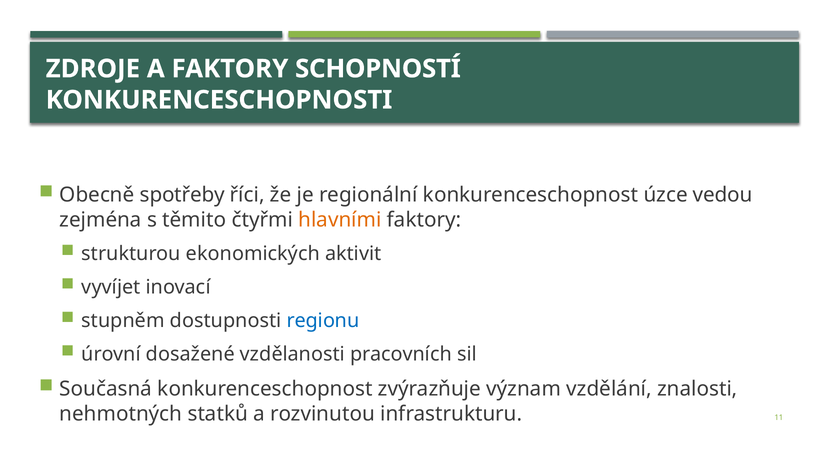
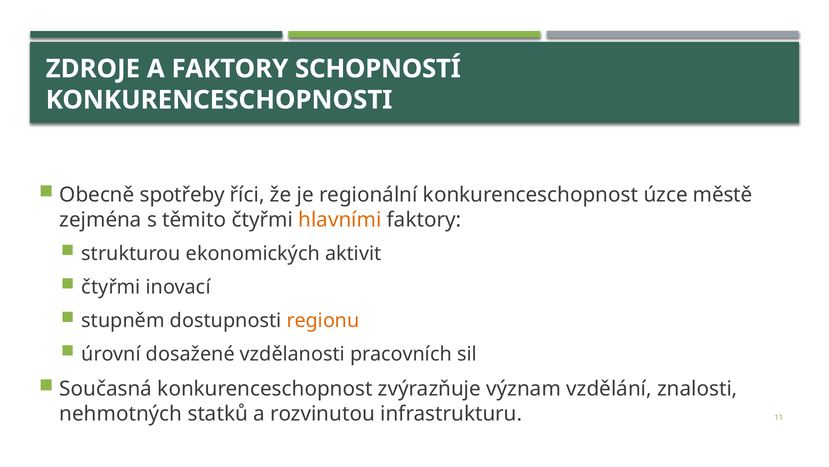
vedou: vedou -> městě (723, 195)
vyvíjet: vyvíjet -> čtyřmi (111, 287)
regionu colour: blue -> orange (323, 320)
